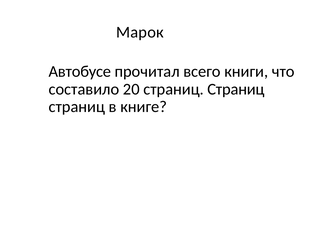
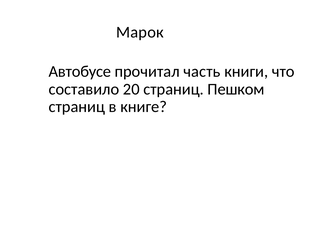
всего: всего -> часть (202, 72)
20 страниц Страниц: Страниц -> Пешком (236, 89)
